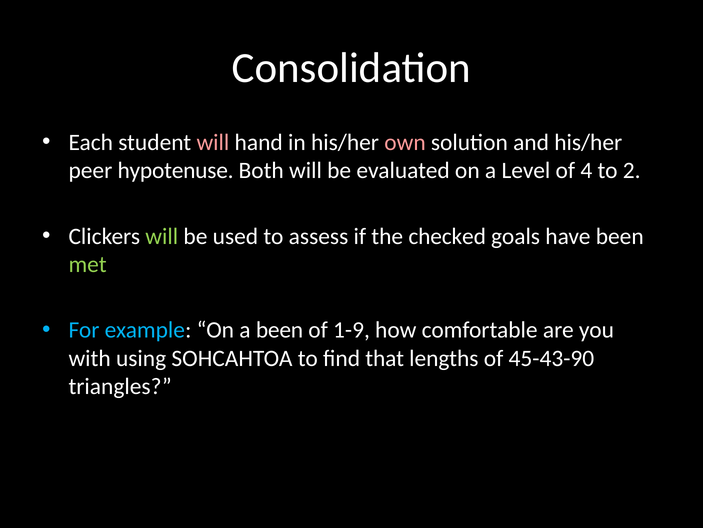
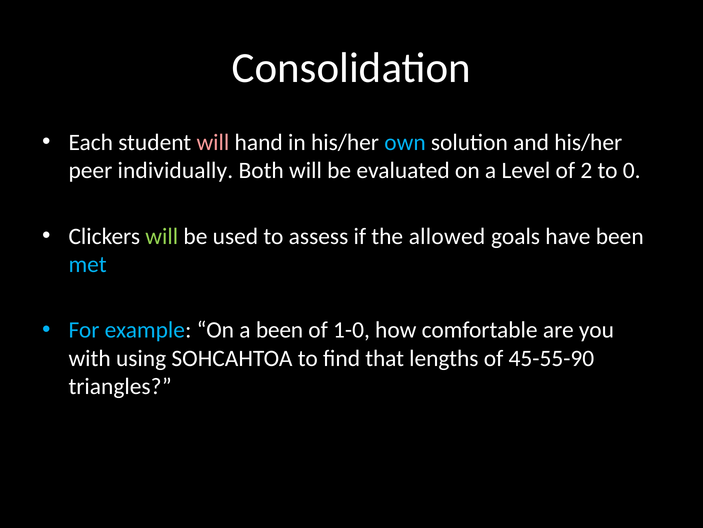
own colour: pink -> light blue (405, 142)
hypotenuse: hypotenuse -> individually (175, 170)
4: 4 -> 2 (586, 170)
2: 2 -> 0 (632, 170)
checked: checked -> allowed (447, 236)
met colour: light green -> light blue (88, 264)
1-9: 1-9 -> 1-0 (351, 330)
45-43-90: 45-43-90 -> 45-55-90 (551, 358)
